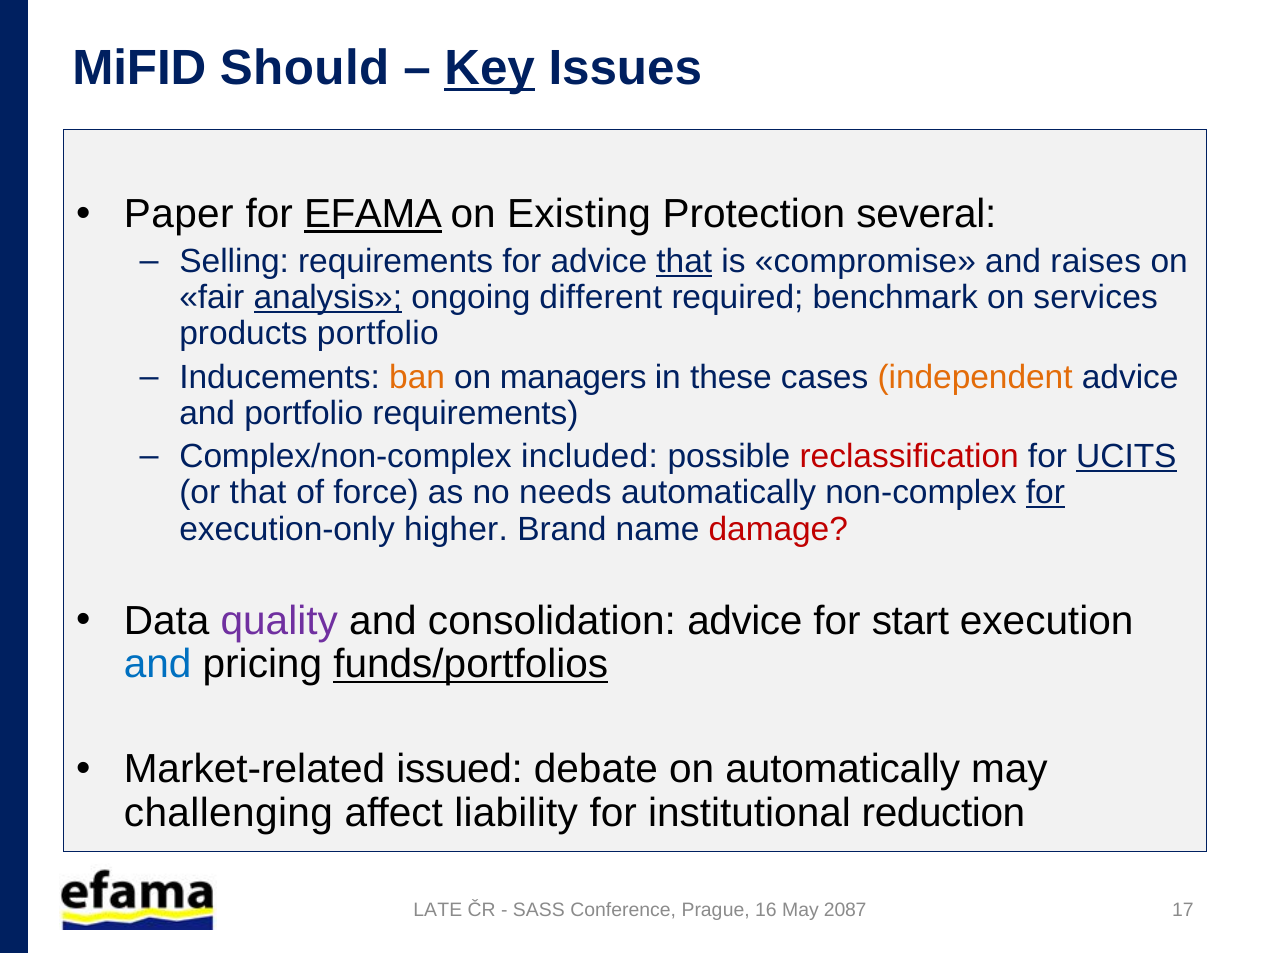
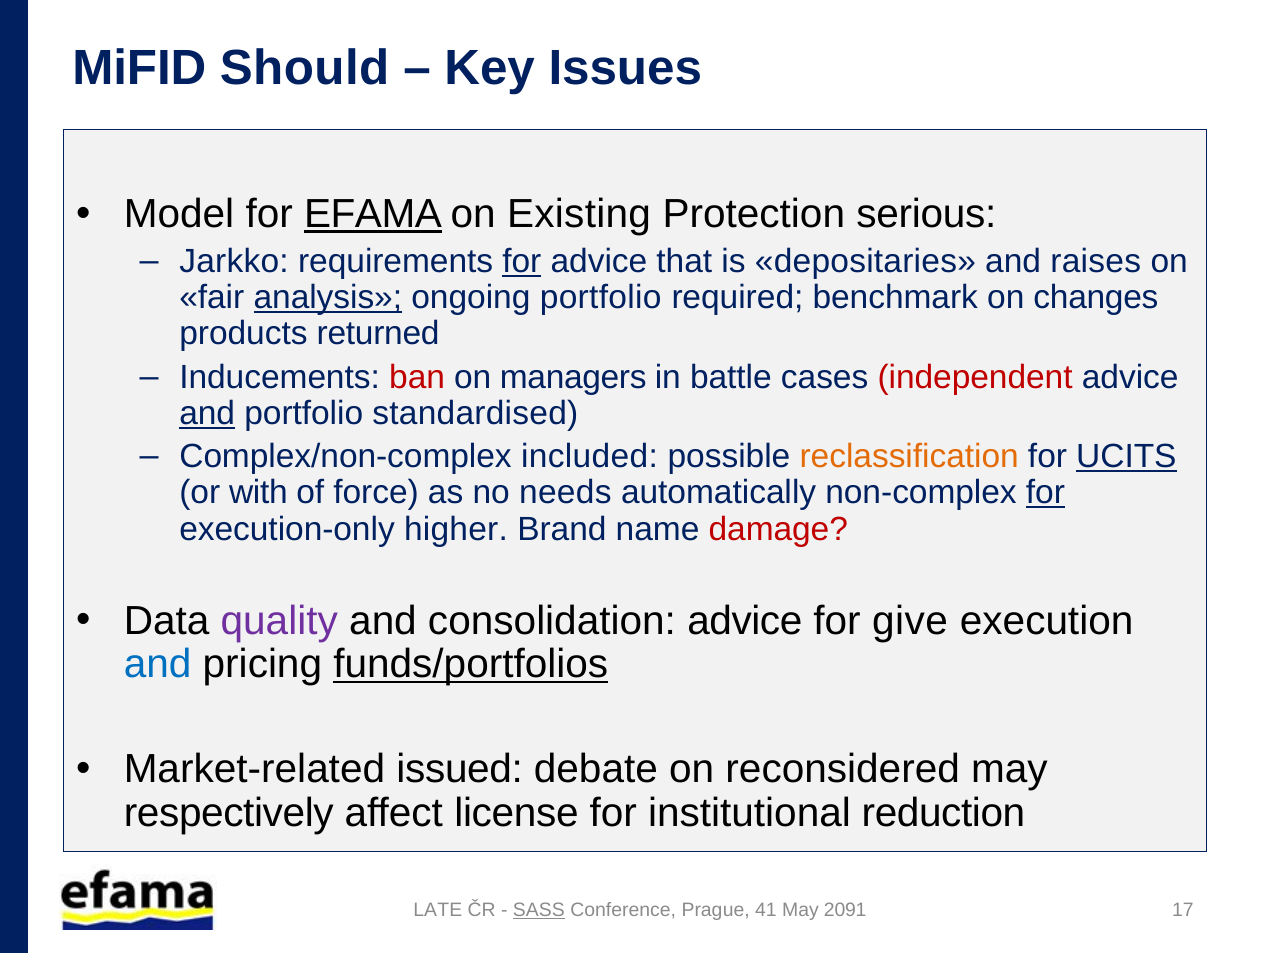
Key underline: present -> none (490, 68)
Paper: Paper -> Model (179, 214)
several: several -> serious (926, 214)
Selling: Selling -> Jarkko (234, 261)
for underline: none -> present (522, 261)
that underline: present -> none (684, 261)
compromise: compromise -> depositaries (865, 261)
ongoing different: different -> portfolio (601, 297)
services: services -> changes (1096, 297)
products portfolio: portfolio -> returned (378, 334)
ban colour: orange -> red (417, 377)
these: these -> battle (731, 377)
independent colour: orange -> red (975, 377)
and underline: none -> present (207, 413)
portfolio requirements: requirements -> standardised (475, 413)
reclassification colour: red -> orange (909, 456)
or that: that -> with (258, 492)
start: start -> give (910, 620)
on automatically: automatically -> reconsidered (843, 769)
challenging: challenging -> respectively (229, 812)
liability: liability -> license (516, 812)
SASS underline: none -> present (539, 909)
16: 16 -> 41 (766, 909)
2087: 2087 -> 2091 (845, 909)
